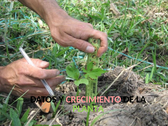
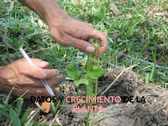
PLANTA colour: light green -> pink (88, 109)
